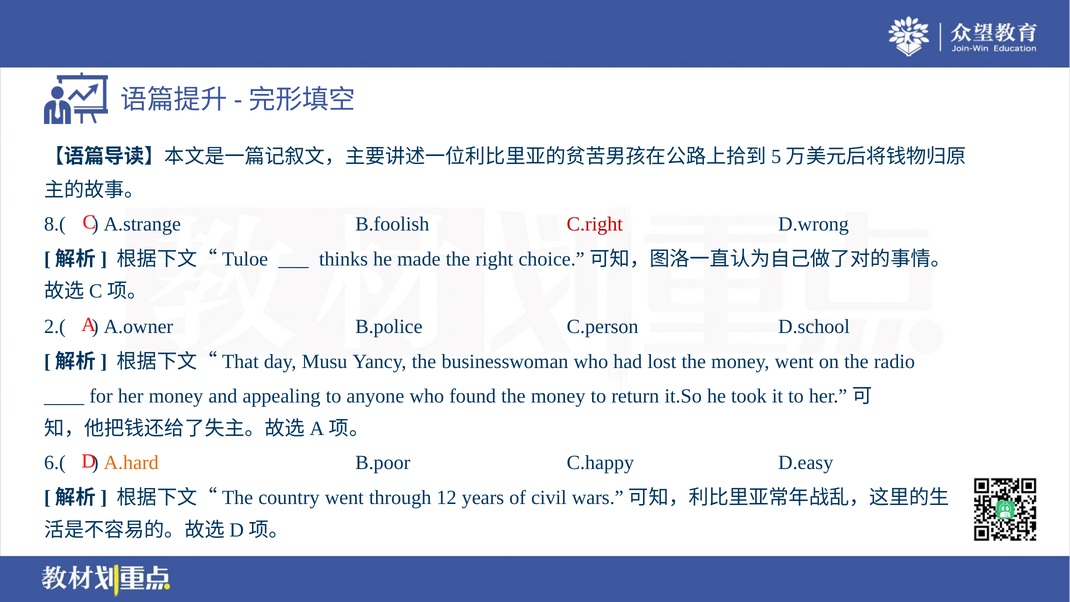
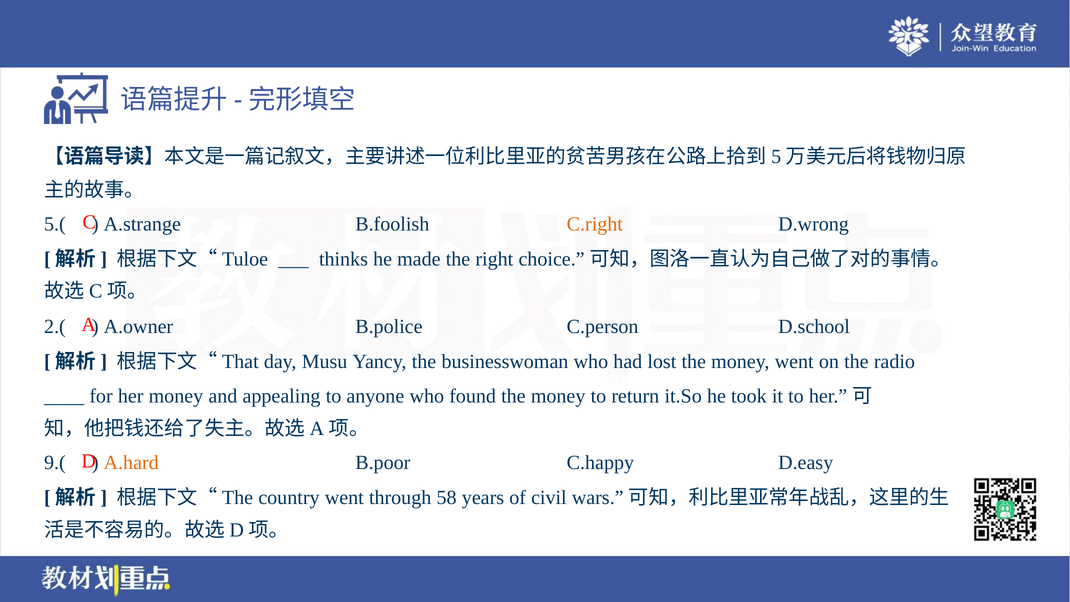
8.(: 8.( -> 5.( (55, 224)
C.right colour: red -> orange (595, 224)
6.(: 6.( -> 9.( (55, 463)
12: 12 -> 58 (447, 498)
